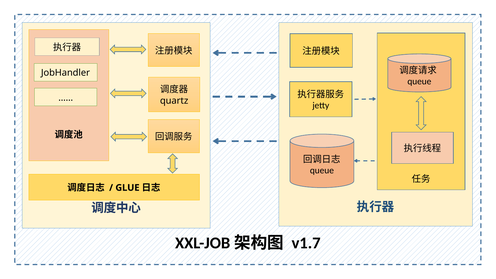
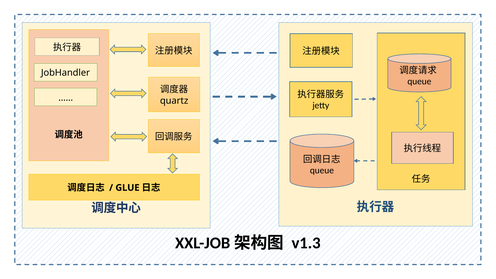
v1.7: v1.7 -> v1.3 (306, 243)
